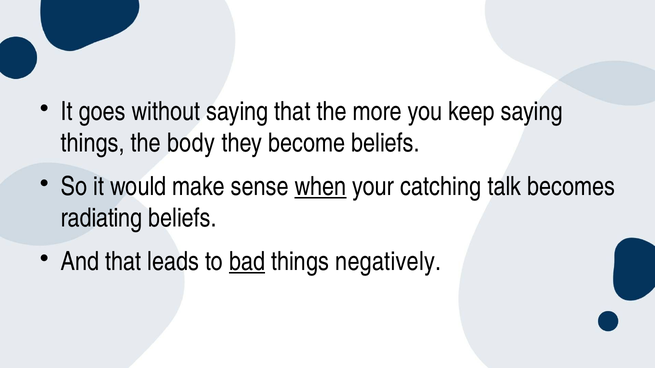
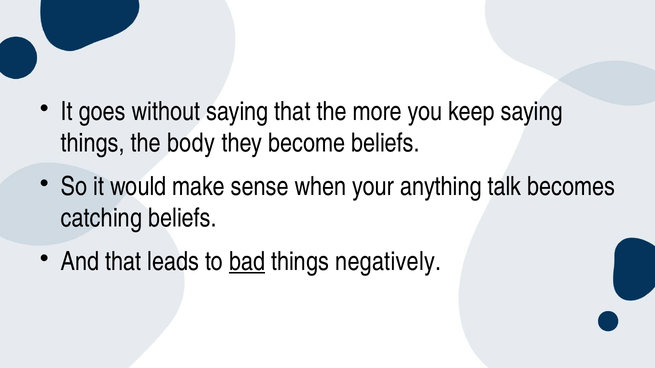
when underline: present -> none (321, 187)
catching: catching -> anything (441, 187)
radiating: radiating -> catching (101, 218)
